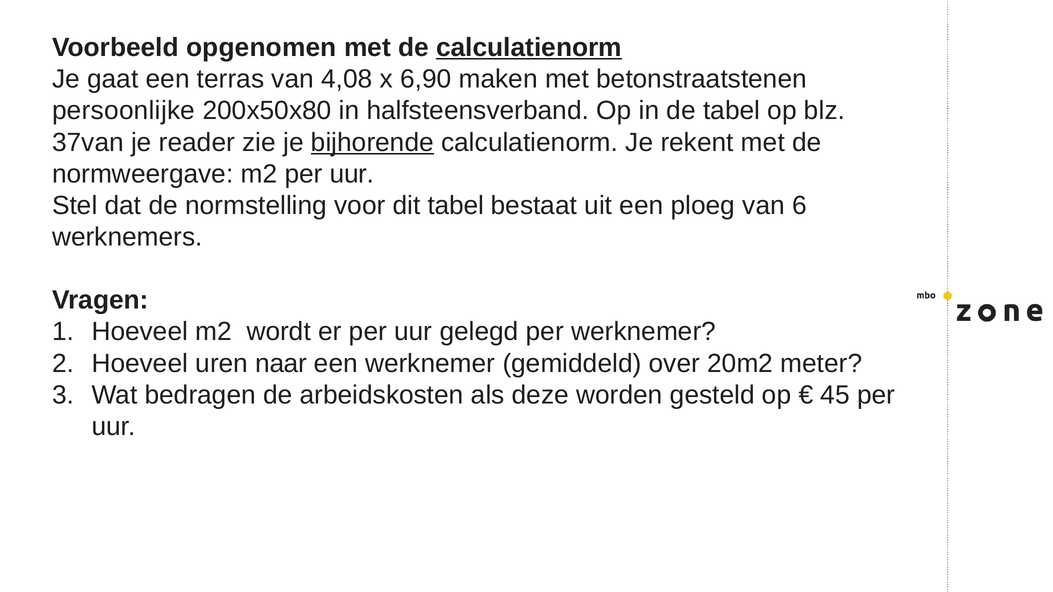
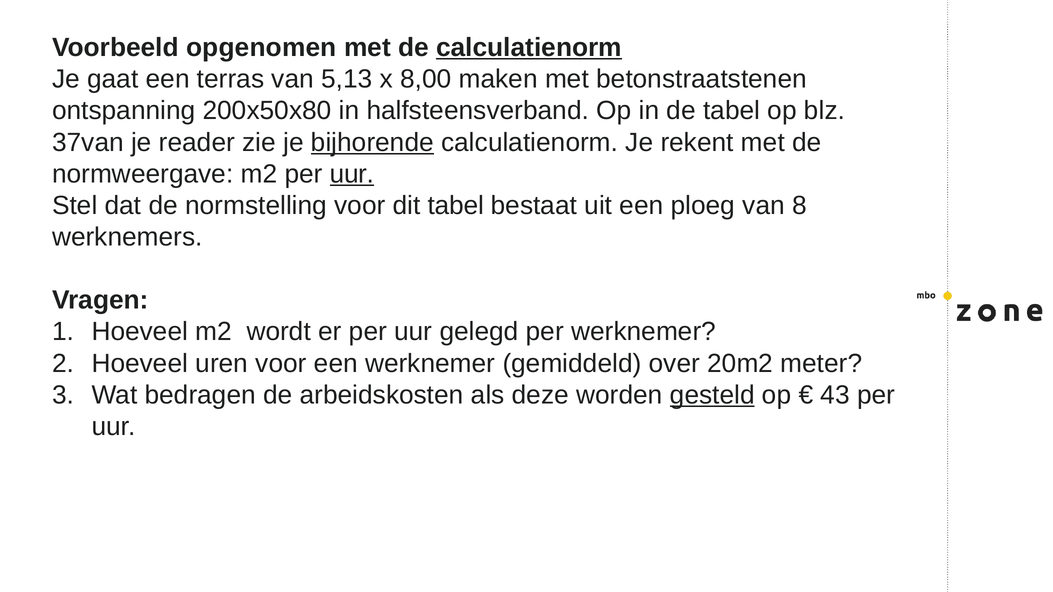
4,08: 4,08 -> 5,13 (347, 79)
6,90: 6,90 -> 8,00 (426, 79)
persoonlijke: persoonlijke -> ontspanning (124, 111)
uur underline: none -> present (352, 174)
6: 6 -> 8 (799, 206)
uren naar: naar -> voor (281, 364)
gesteld underline: none -> present (712, 395)
45: 45 -> 43 (835, 395)
